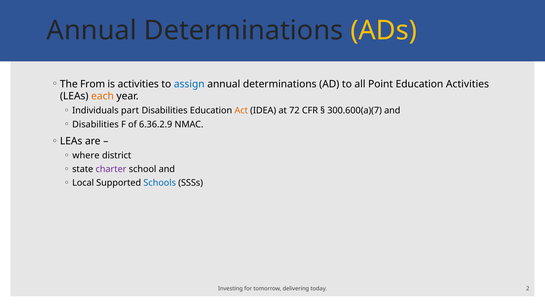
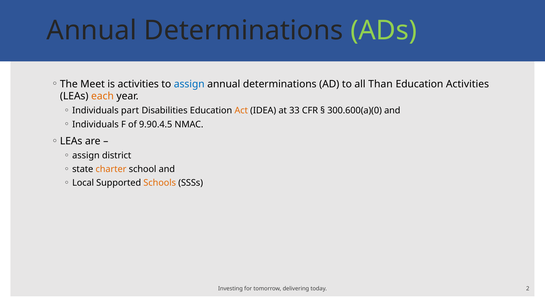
ADs colour: yellow -> light green (384, 30)
From: From -> Meet (93, 84)
Point: Point -> Than (380, 84)
72: 72 -> 33 (294, 110)
300.600(a)(7: 300.600(a)(7 -> 300.600(a)(0 (355, 110)
Disabilities: Disabilities -> Individuals (95, 124)
6.36.2.9: 6.36.2.9 -> 9.90.4.5 (156, 124)
where: where -> assign (86, 155)
charter colour: purple -> orange (111, 169)
Schools colour: blue -> orange (160, 183)
